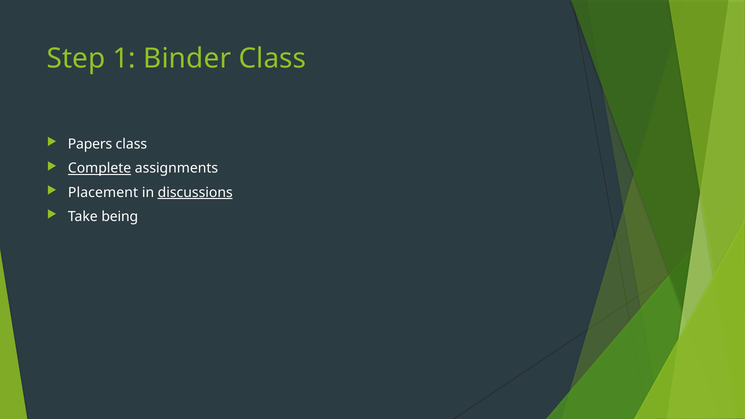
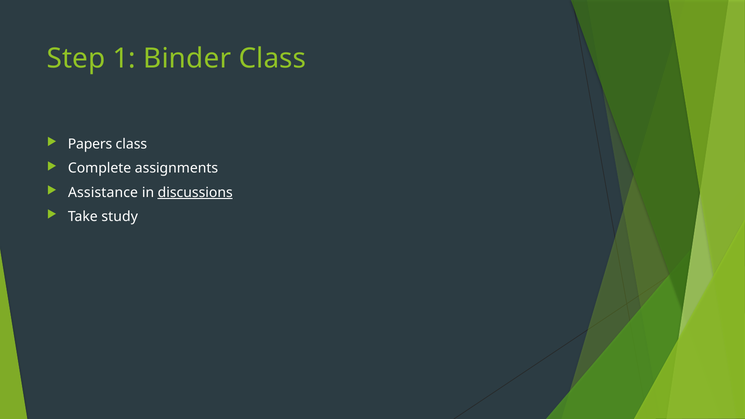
Complete underline: present -> none (100, 168)
Placement: Placement -> Assistance (103, 193)
being: being -> study (120, 217)
